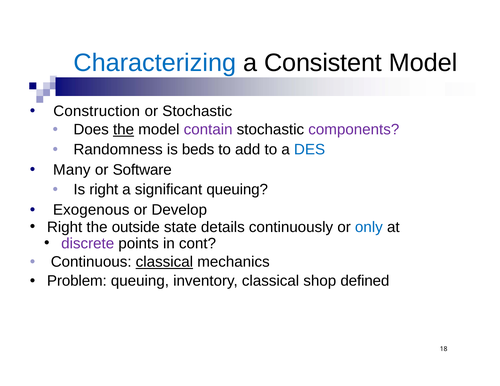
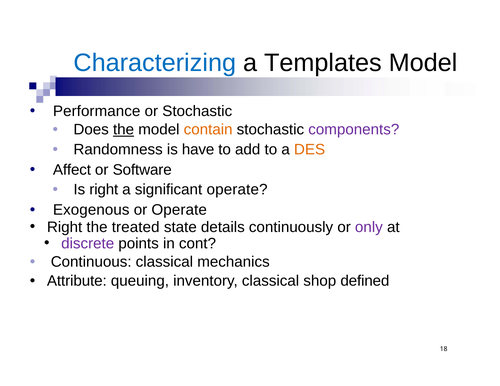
Consistent: Consistent -> Templates (323, 63)
Construction: Construction -> Performance (97, 111)
contain colour: purple -> orange (208, 130)
beds: beds -> have (198, 150)
DES colour: blue -> orange (310, 150)
Many: Many -> Affect (72, 170)
significant queuing: queuing -> operate (237, 190)
or Develop: Develop -> Operate (179, 210)
outside: outside -> treated (136, 227)
only colour: blue -> purple (369, 227)
classical underline: present -> none (164, 262)
Problem: Problem -> Attribute (77, 281)
